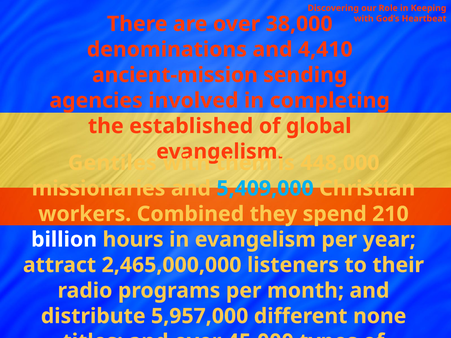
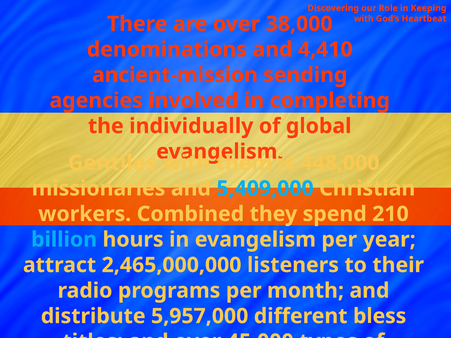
established: established -> individually (191, 126)
billion colour: white -> light blue (64, 240)
none: none -> bless (380, 316)
